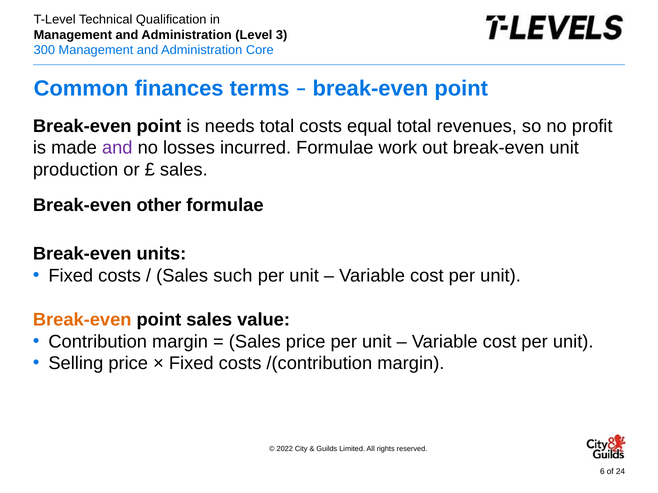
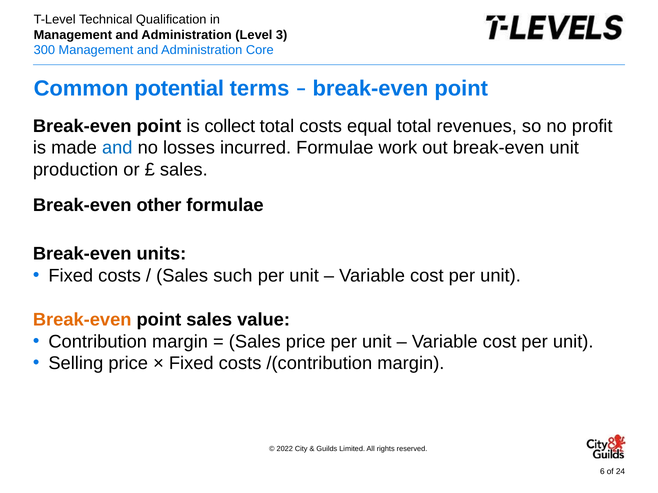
finances: finances -> potential (179, 89)
needs: needs -> collect (230, 126)
and colour: purple -> blue (117, 148)
